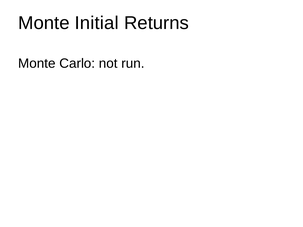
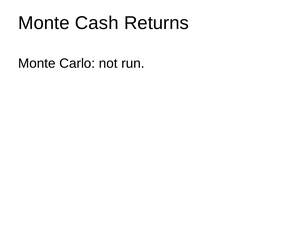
Initial: Initial -> Cash (97, 23)
